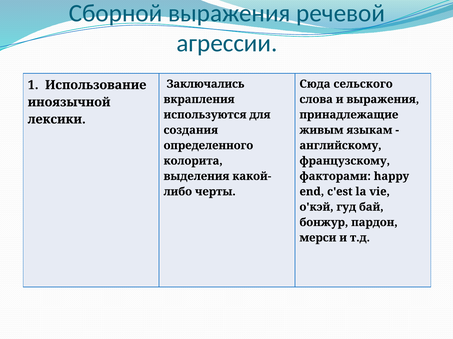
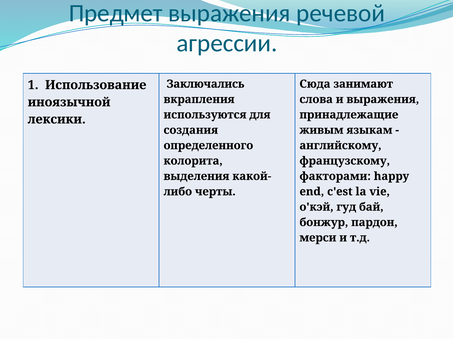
Сборной: Сборной -> Предмет (116, 13)
сельского: сельского -> занимают (363, 84)
